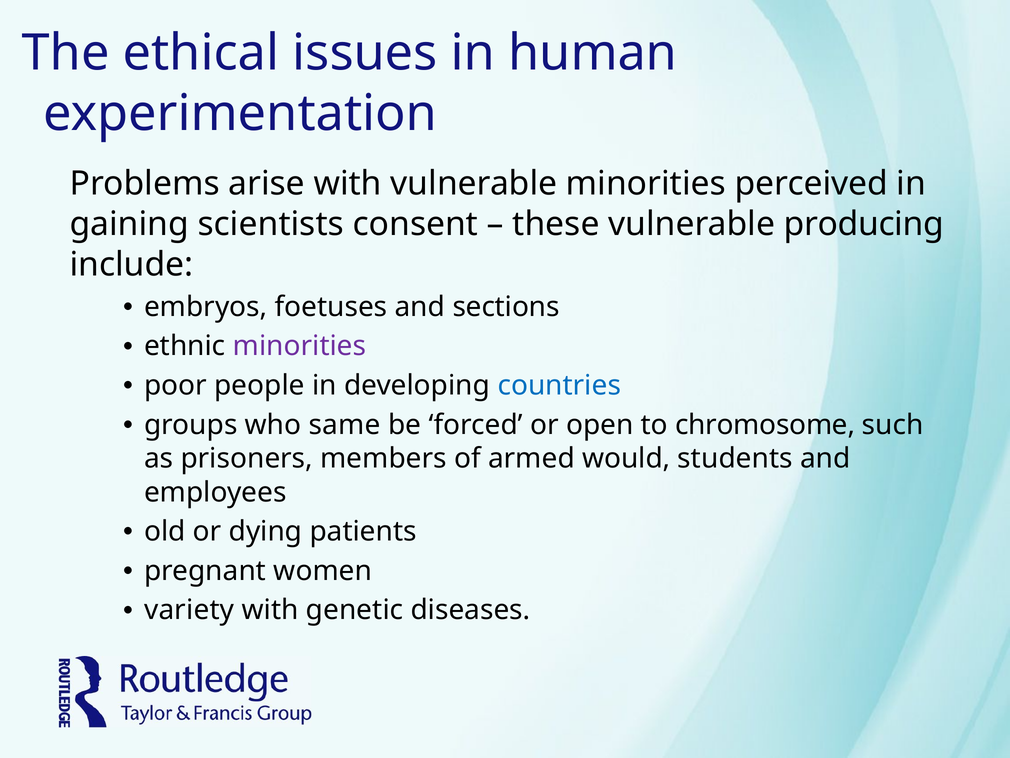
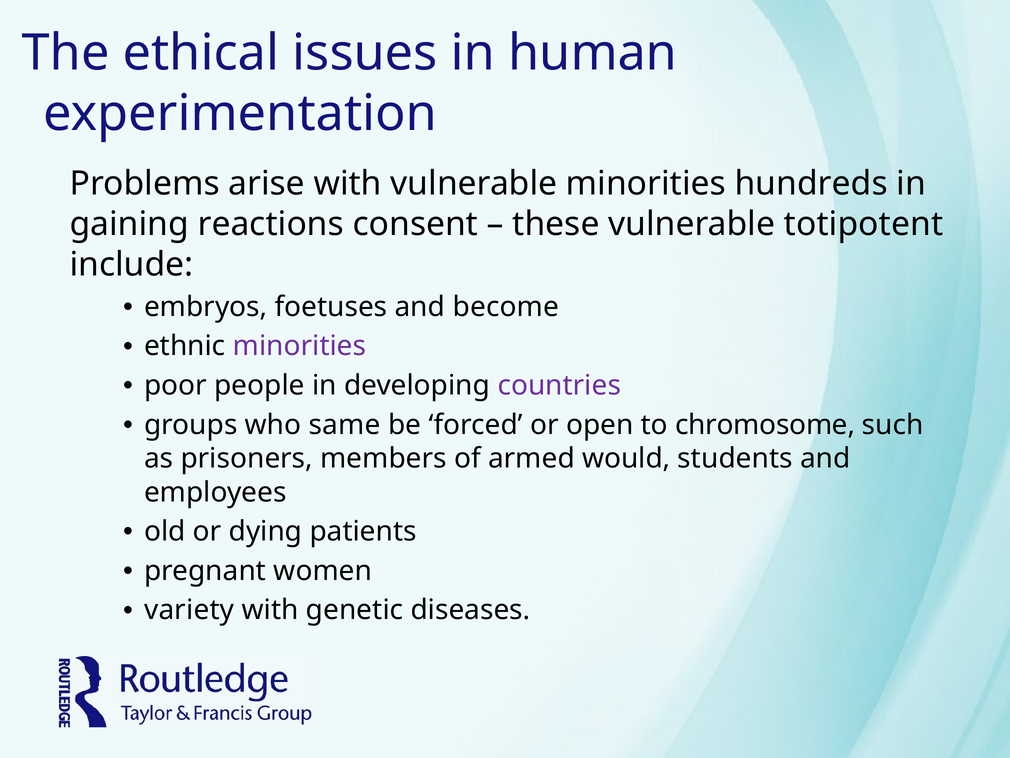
perceived: perceived -> hundreds (811, 184)
scientists: scientists -> reactions (271, 224)
producing: producing -> totipotent (864, 224)
sections: sections -> become (506, 307)
countries colour: blue -> purple (559, 385)
